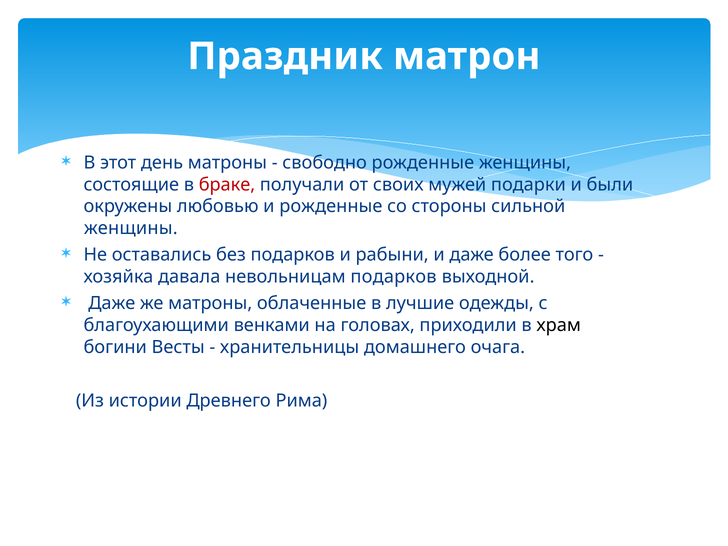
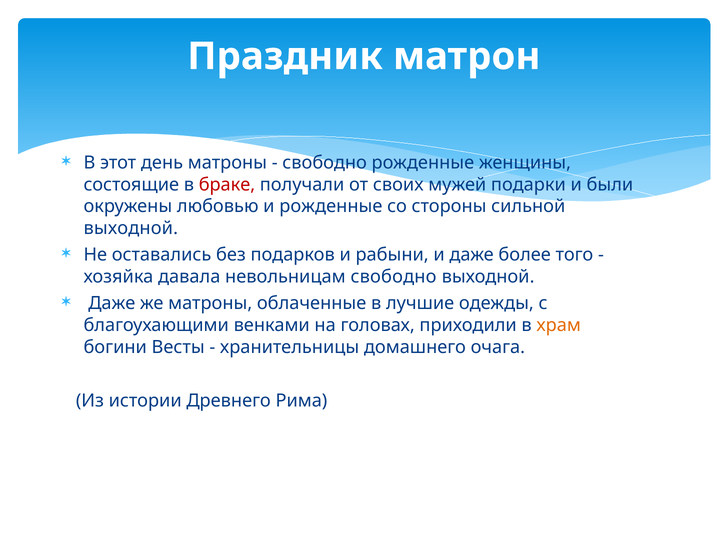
женщины: женщины -> выходной (131, 228)
невольницам подарков: подарков -> свободно (394, 277)
храм colour: black -> orange (559, 325)
